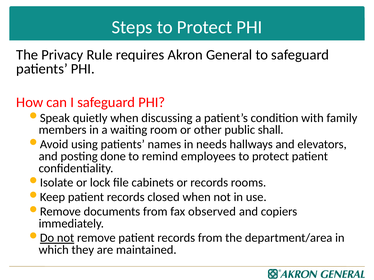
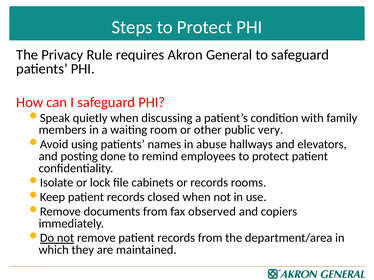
shall: shall -> very (271, 130)
needs: needs -> abuse (211, 145)
